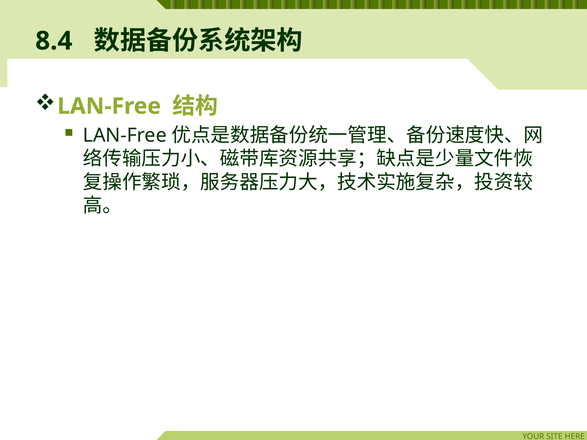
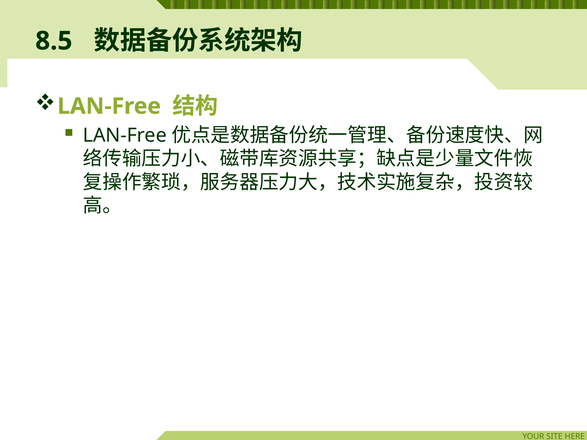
8.4: 8.4 -> 8.5 (54, 41)
